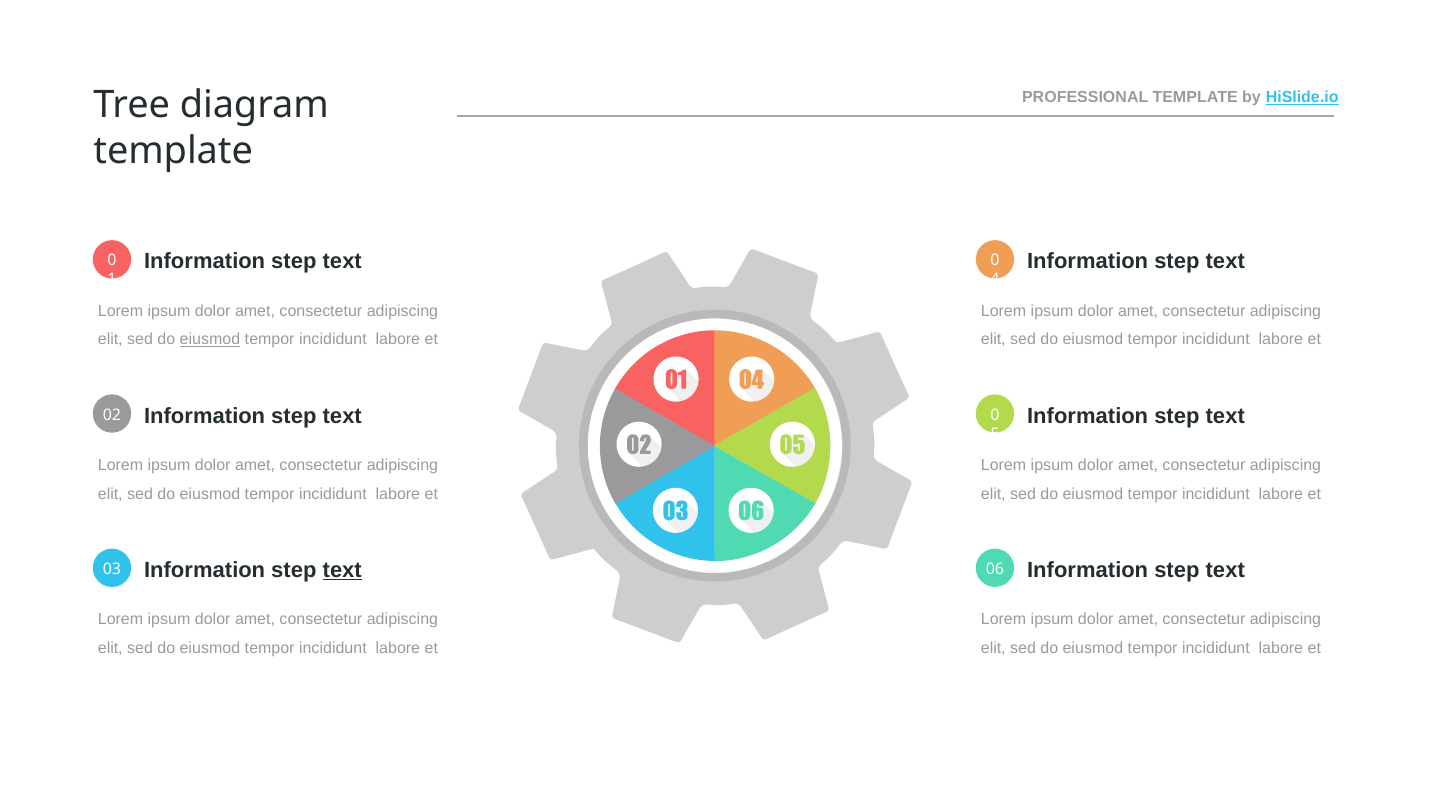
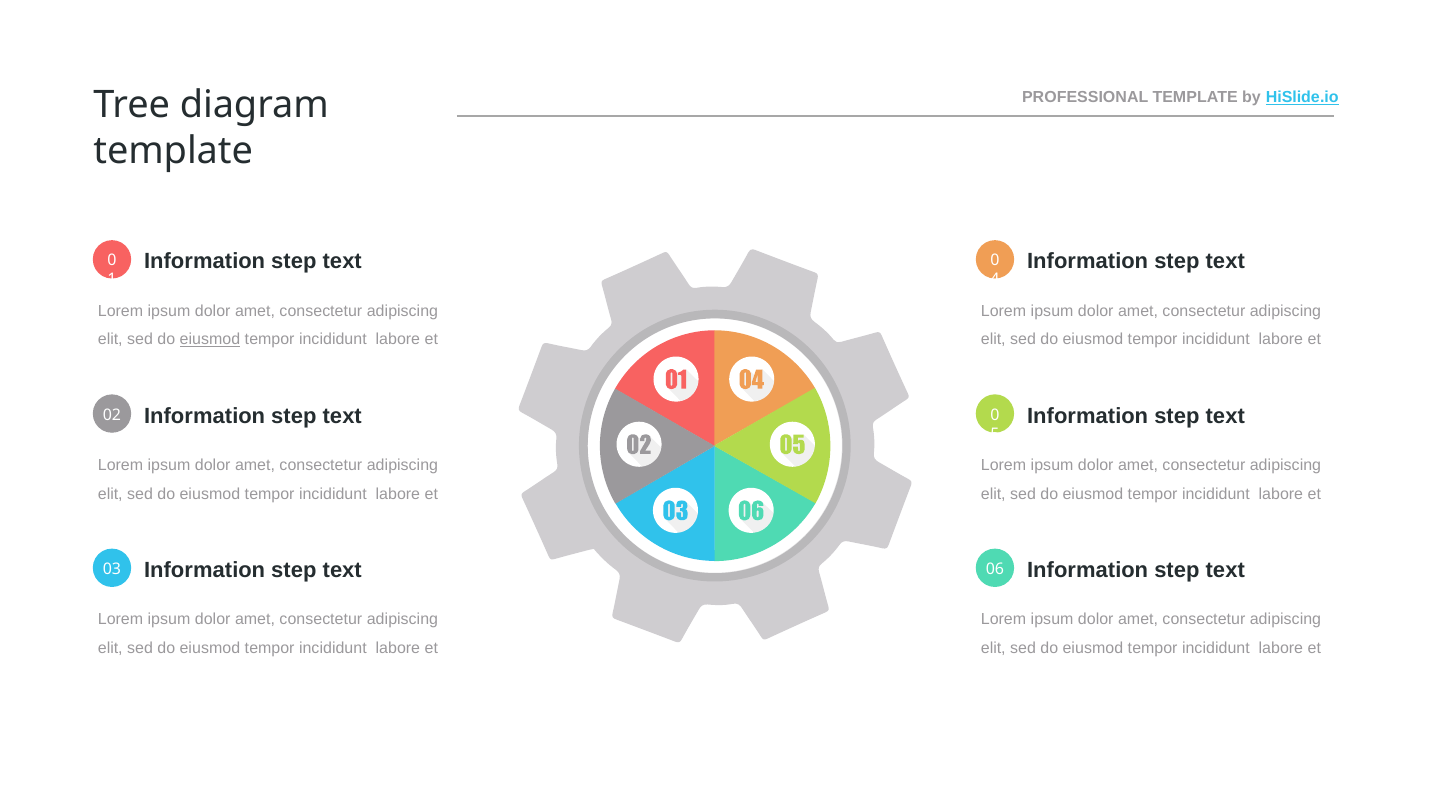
text underline: present -> none (342, 570)
